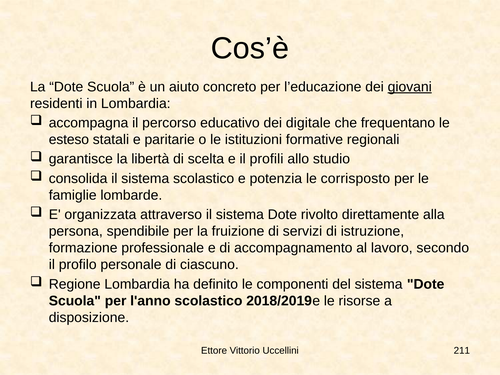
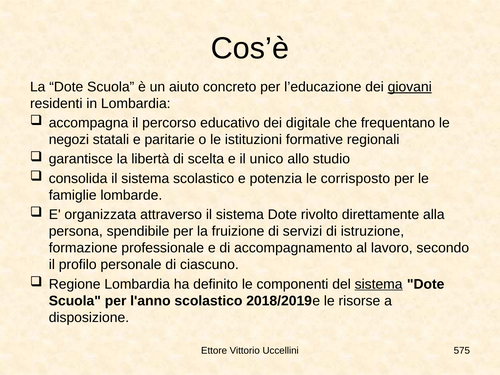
esteso: esteso -> negozi (69, 140)
profili: profili -> unico (266, 159)
sistema underline: none -> present (379, 284)
211: 211 -> 575 (462, 351)
